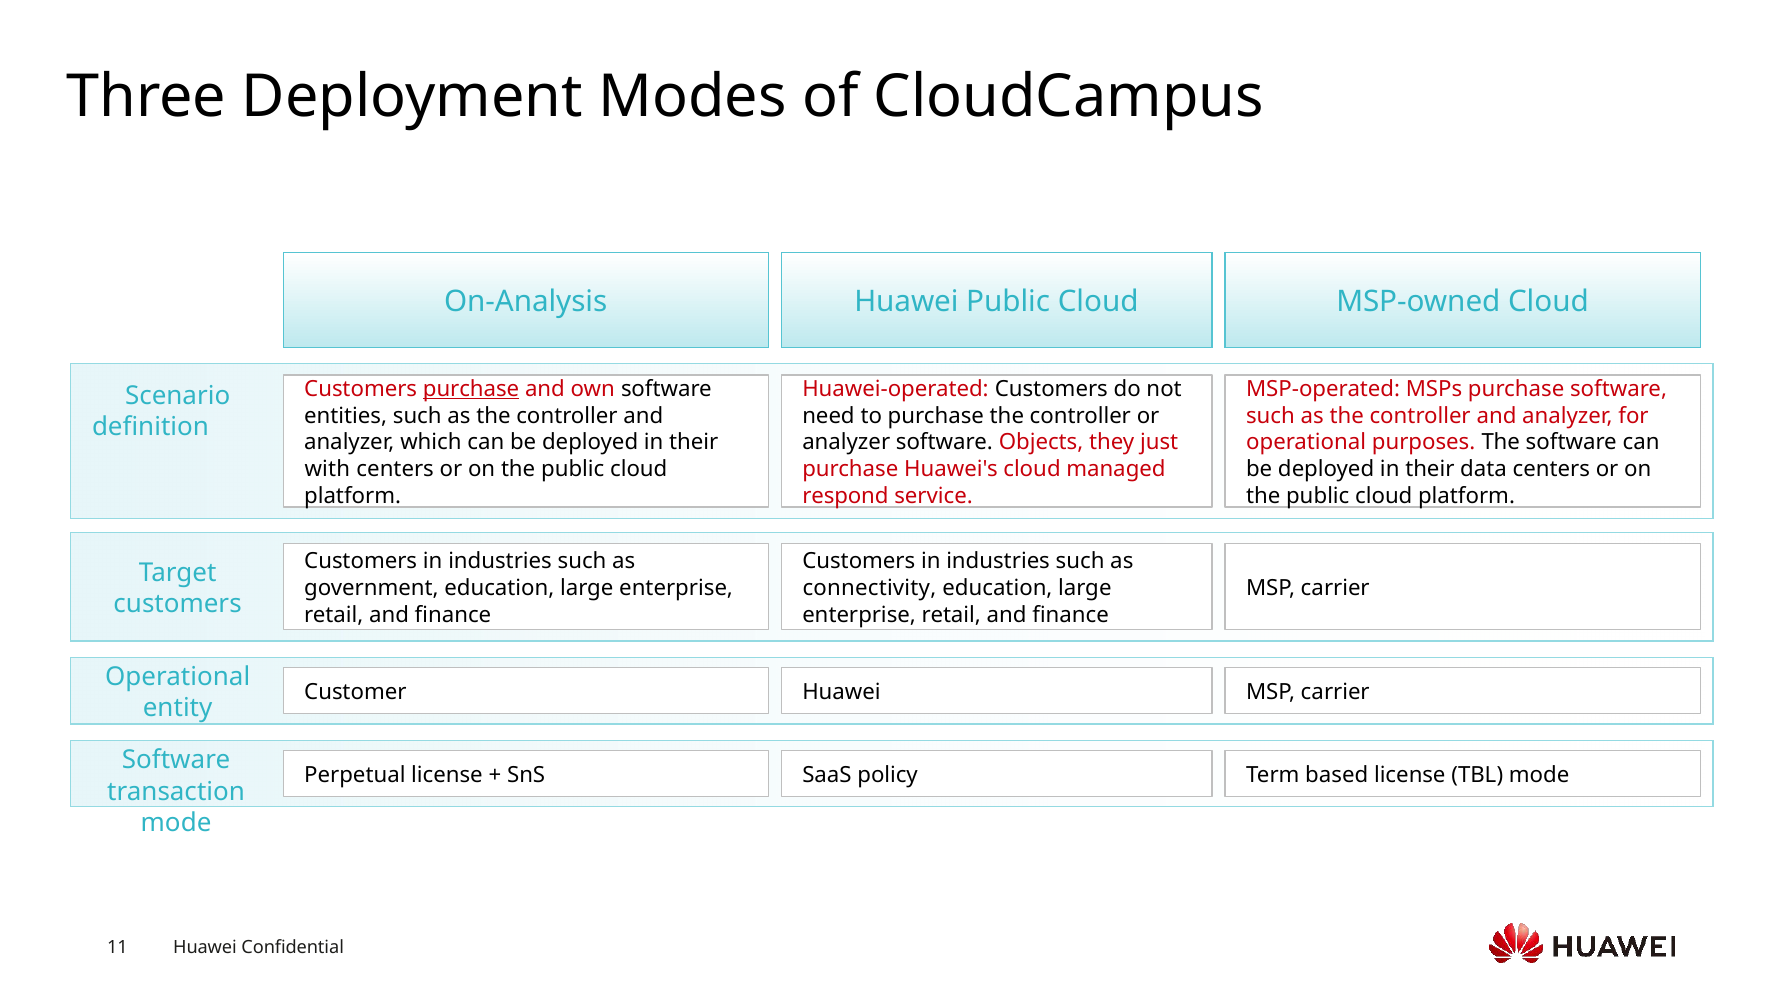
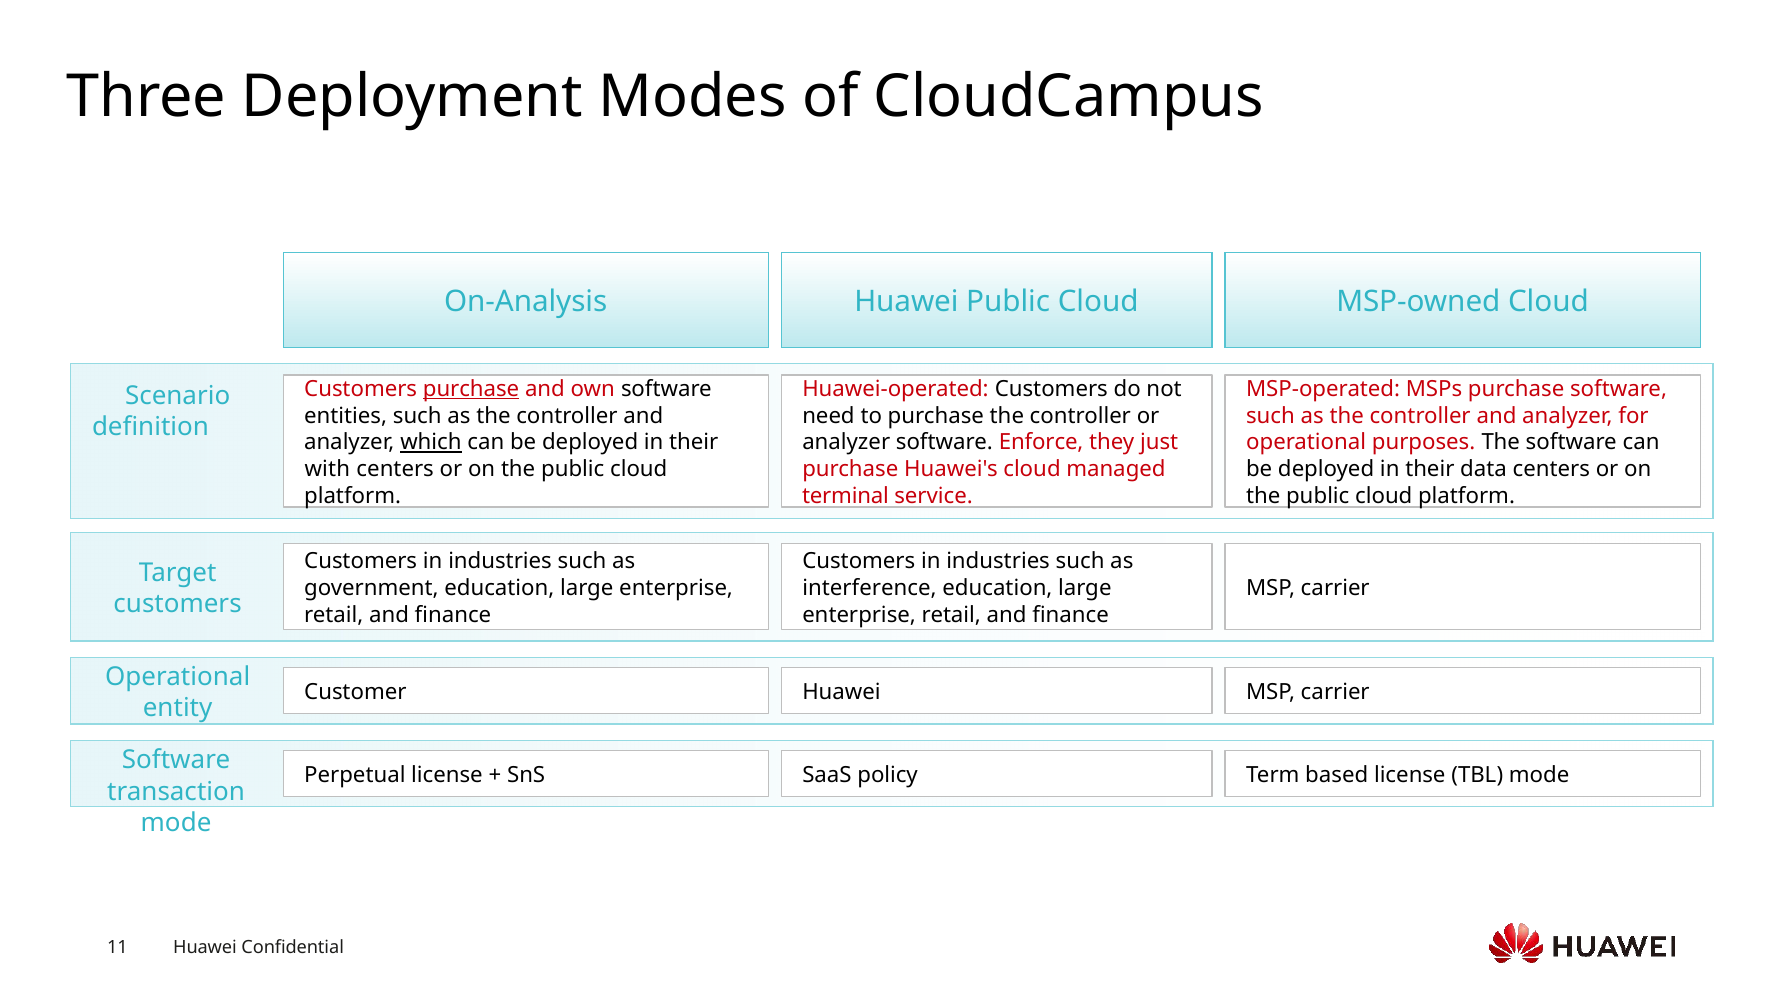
which underline: none -> present (431, 442)
Objects: Objects -> Enforce (1041, 442)
respond: respond -> terminal (845, 496)
connectivity: connectivity -> interference (869, 588)
